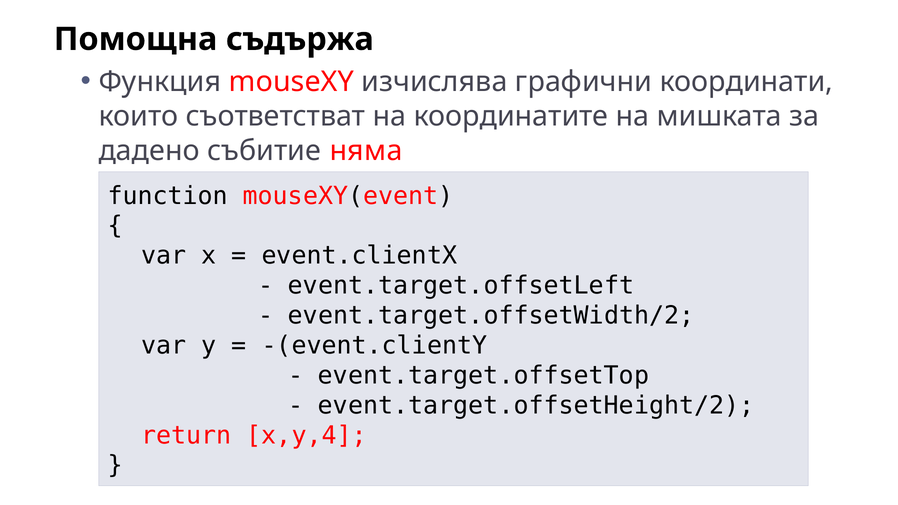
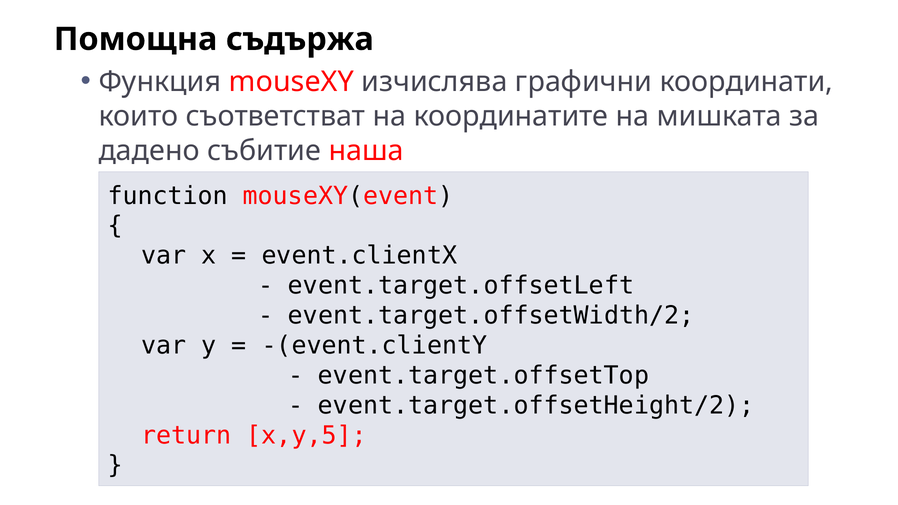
няма: няма -> наша (366, 151)
x,y,4: x,y,4 -> x,y,5 (307, 435)
